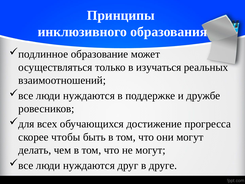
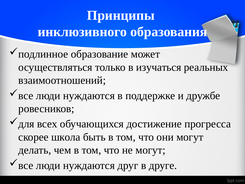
чтобы: чтобы -> школа (66, 137)
